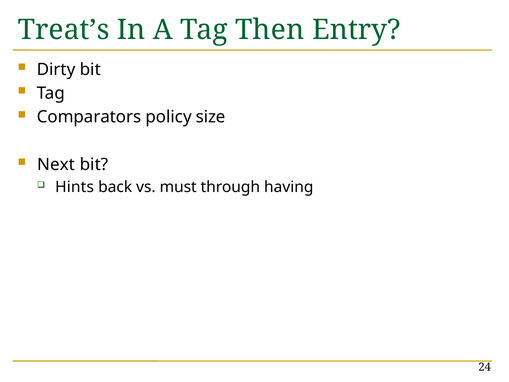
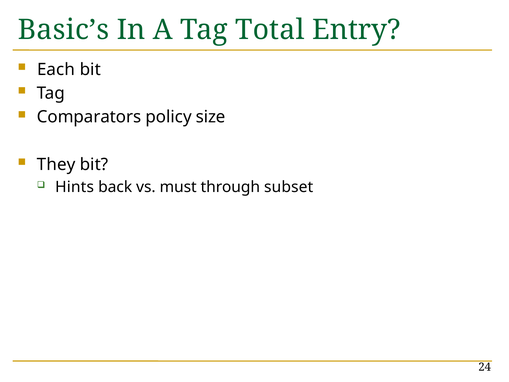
Treat’s: Treat’s -> Basic’s (64, 30)
Then: Then -> Total (270, 30)
Dirty: Dirty -> Each (56, 69)
Next: Next -> They (56, 164)
having: having -> subset (289, 187)
